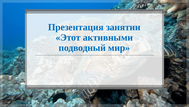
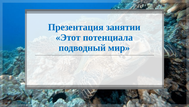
активными: активными -> потенциала (108, 37)
